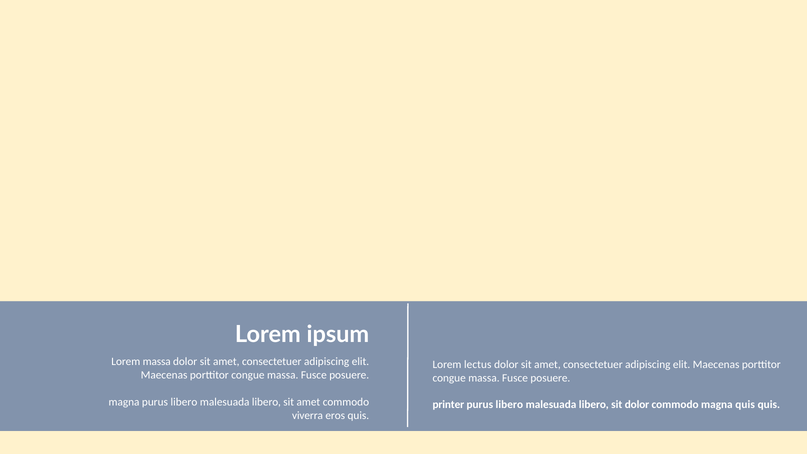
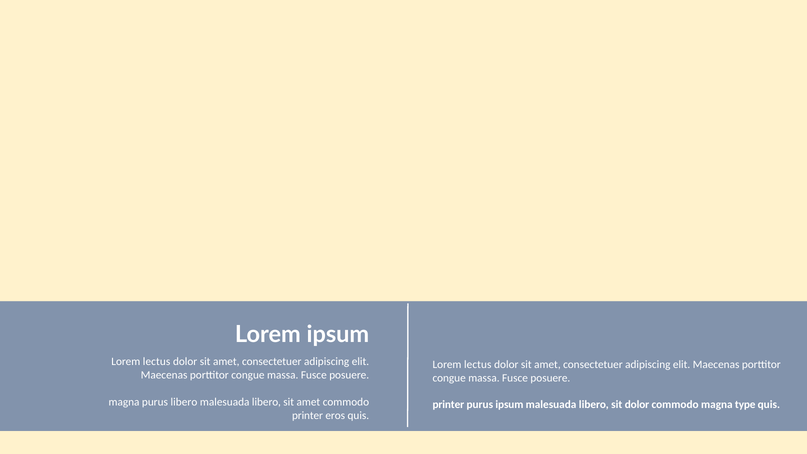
massa: massa -> lectus (157, 362)
libero: libero -> ipsum (509, 405)
magna quis: quis -> type (745, 405)
viverra: viverra -> printer (307, 415)
